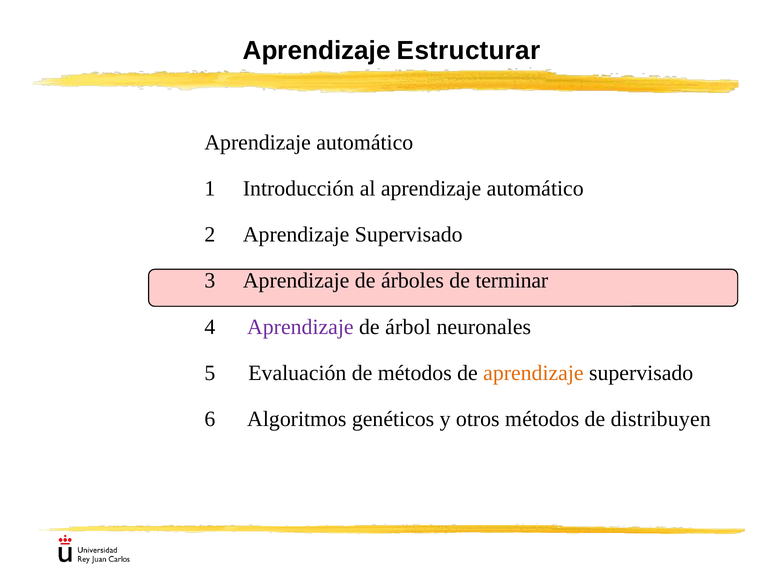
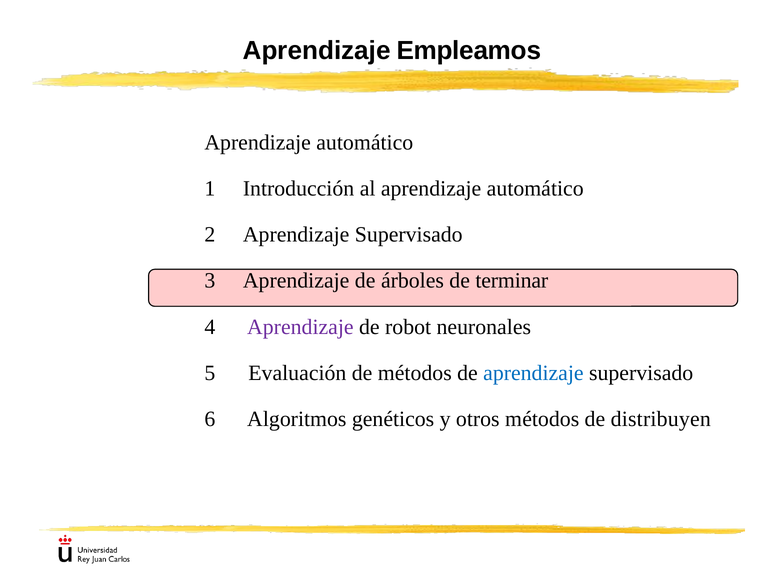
Estructurar: Estructurar -> Empleamos (469, 51)
árbol: árbol -> robot (408, 327)
aprendizaje colour: orange -> blue (533, 373)
